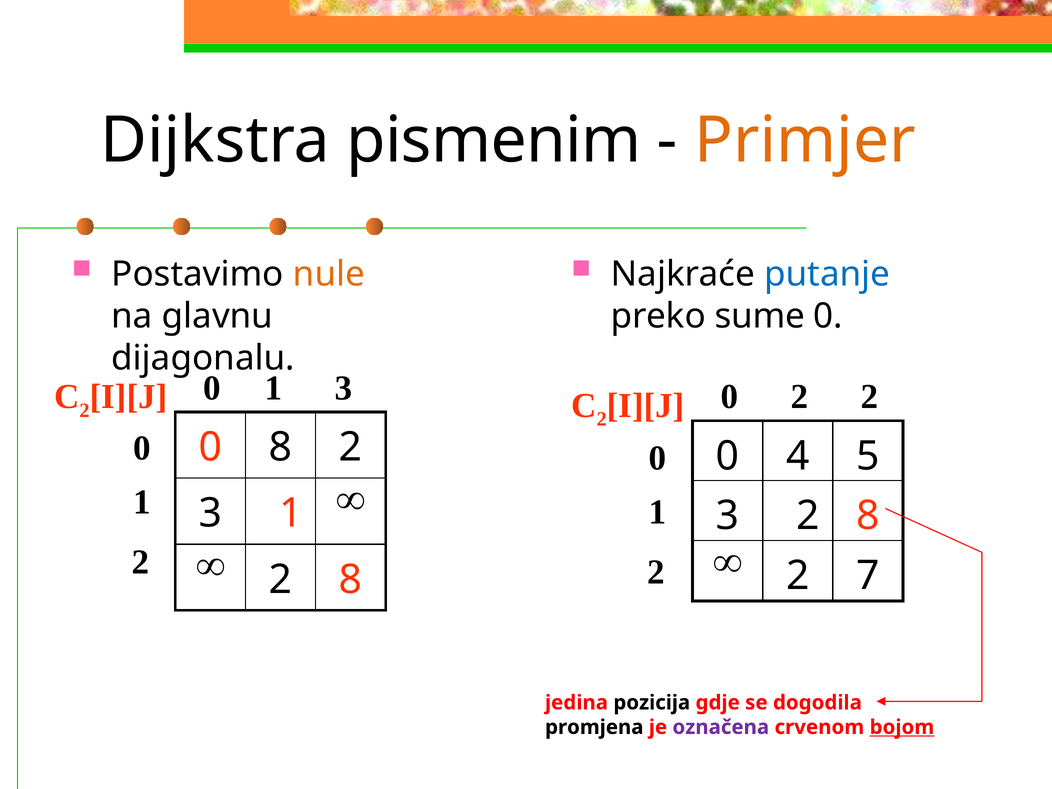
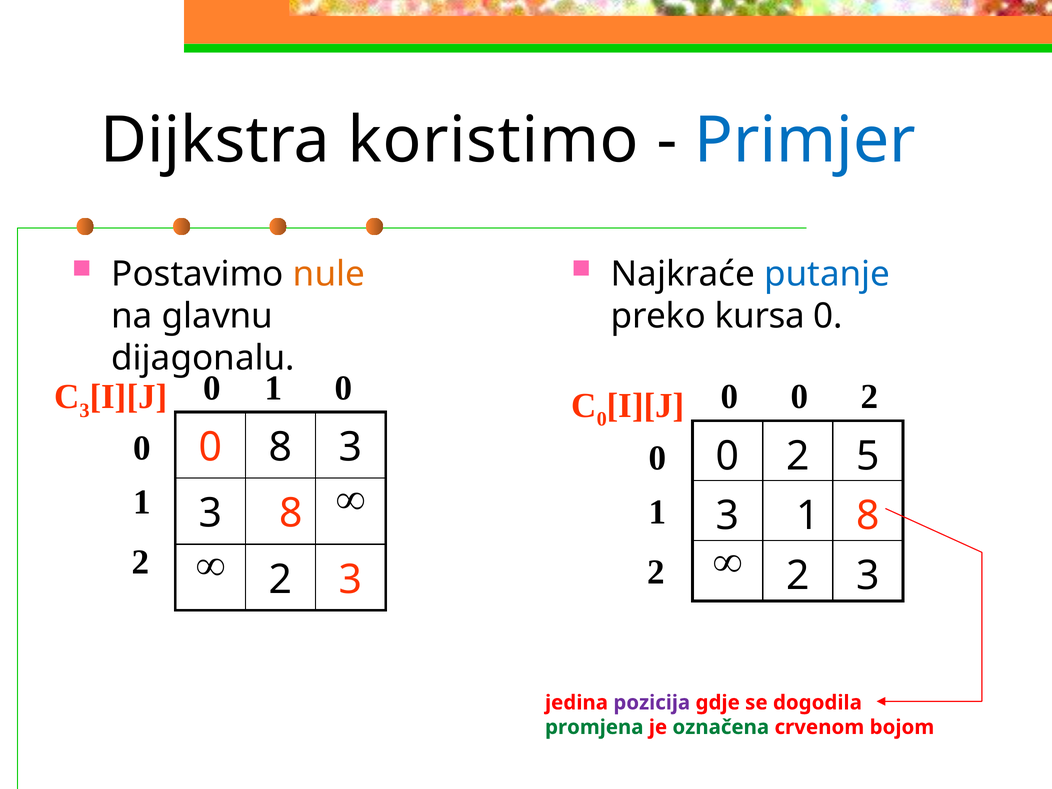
pismenim: pismenim -> koristimo (493, 140)
Primjer colour: orange -> blue (805, 140)
sume: sume -> kursa (760, 316)
1 3: 3 -> 0 (344, 388)
2: 2 -> 3 (84, 410)
2: 2 -> 0 (800, 397)
2: 2 -> 0 (602, 419)
8 2: 2 -> 3 (351, 447)
4: 4 -> 2 (798, 456)
1: 1 -> 8 (291, 513)
2: 2 -> 1 (808, 516)
7: 7 -> 3 (868, 576)
8: 8 -> 3 (351, 580)
pozicija colour: black -> purple (652, 703)
promjena colour: black -> green (594, 727)
označena colour: purple -> green (721, 727)
bojom underline: present -> none (902, 727)
